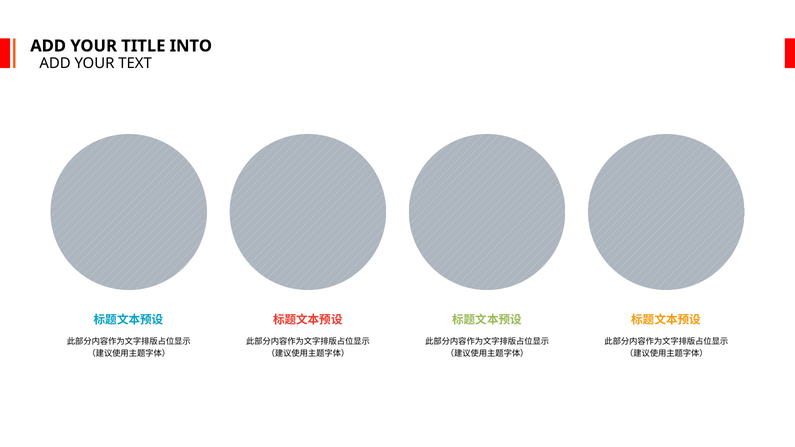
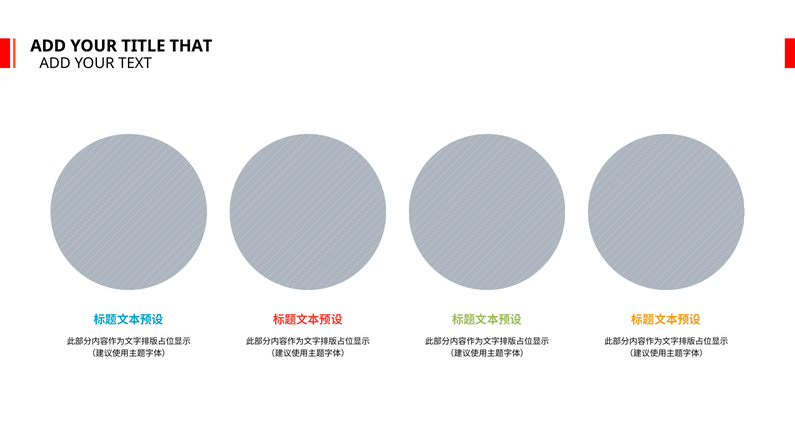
INTO: INTO -> THAT (191, 46)
